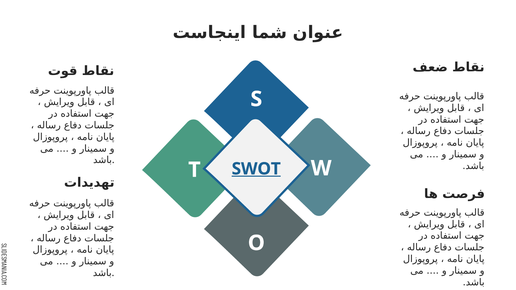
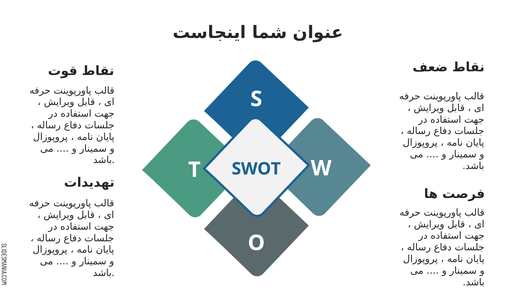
SWOT underline: present -> none (256, 169)
